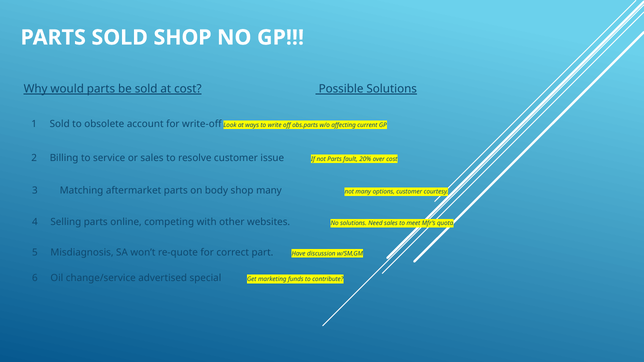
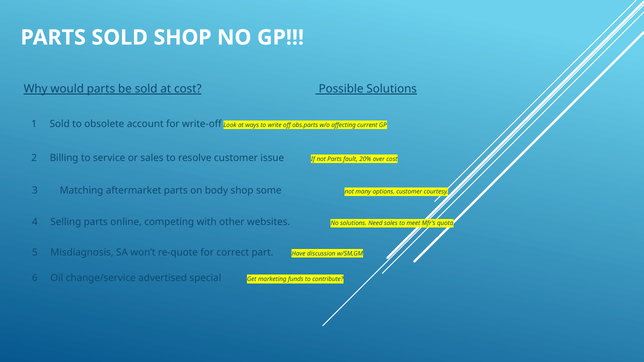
shop many: many -> some (269, 191)
